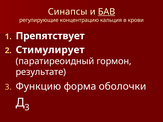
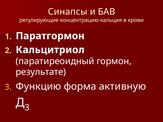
БАВ underline: present -> none (107, 12)
Препятствует: Препятствует -> Паратгормон (50, 36)
Стимулирует: Стимулирует -> Кальцитриол (50, 50)
оболочки: оболочки -> активную (123, 87)
